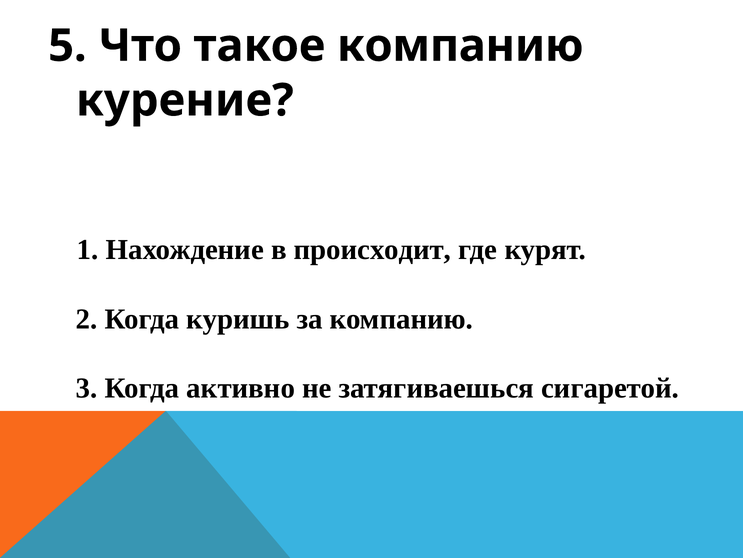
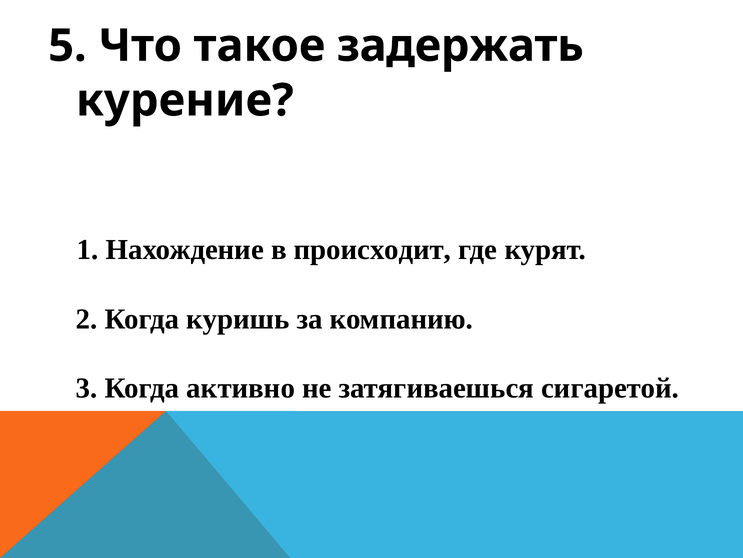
такое компанию: компанию -> задержать (460, 46)
